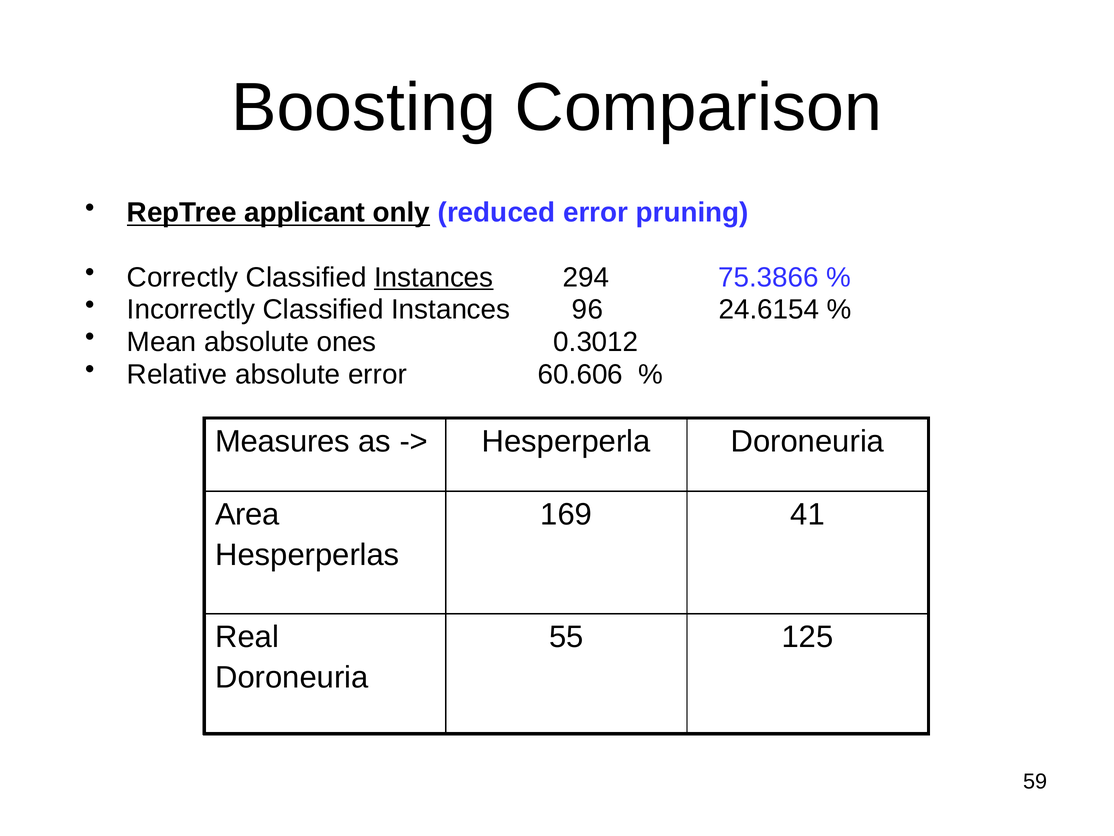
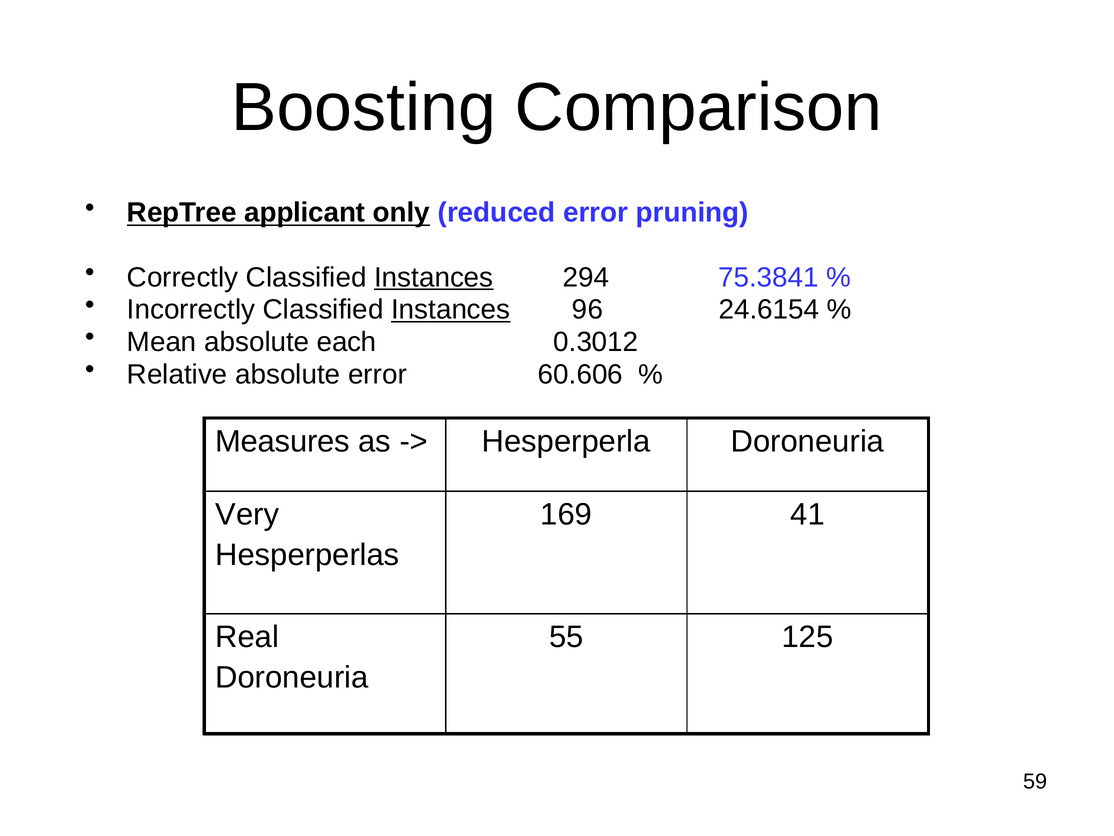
75.3866: 75.3866 -> 75.3841 (768, 277)
Instances underline: none -> present (451, 310)
ones: ones -> each (347, 342)
Area: Area -> Very (247, 514)
